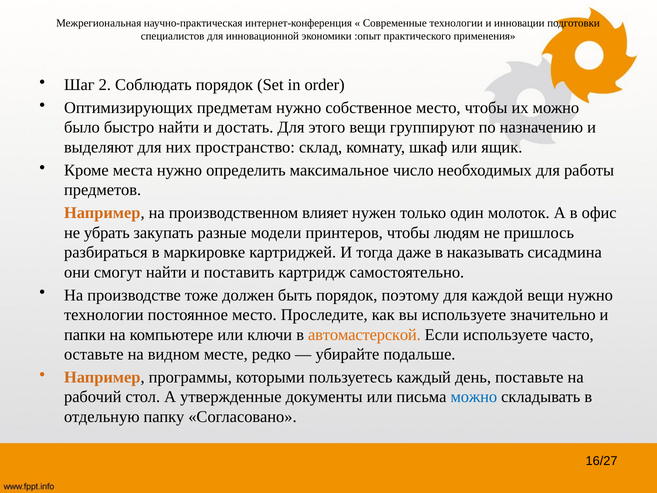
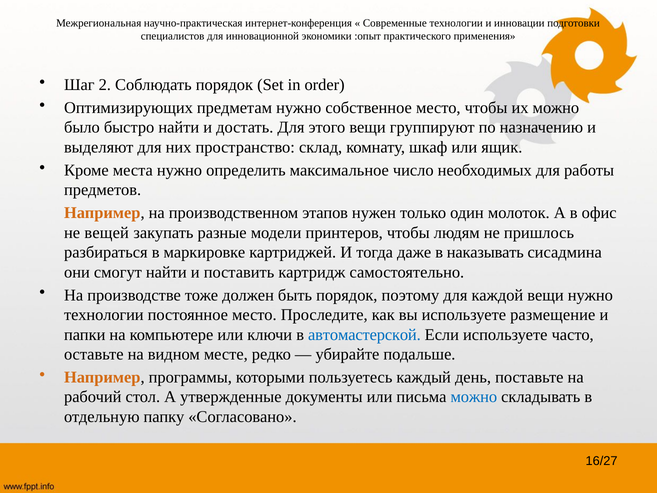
влияет: влияет -> этапов (325, 213)
убрать: убрать -> вещей (107, 233)
значительно: значительно -> размещение (553, 315)
автомастерской colour: orange -> blue (364, 334)
